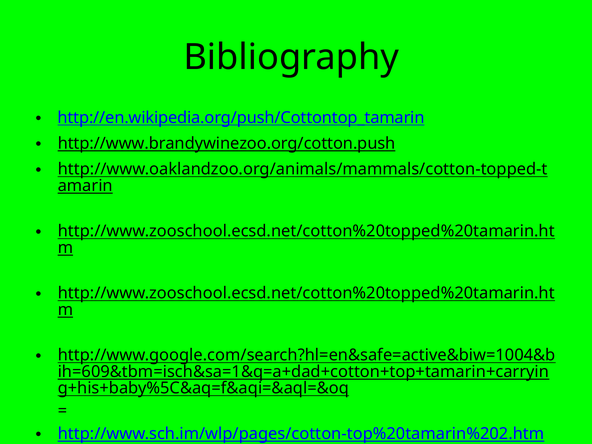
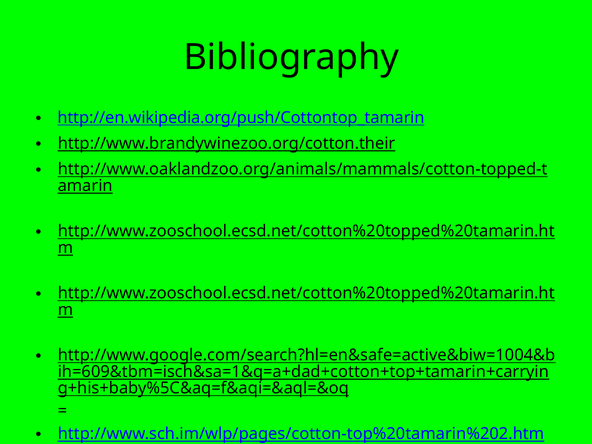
http://www.brandywinezoo.org/cotton.push: http://www.brandywinezoo.org/cotton.push -> http://www.brandywinezoo.org/cotton.their (227, 143)
